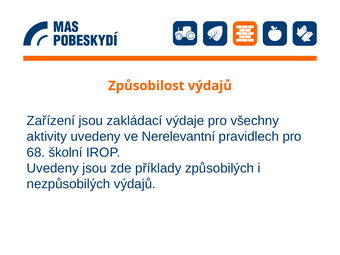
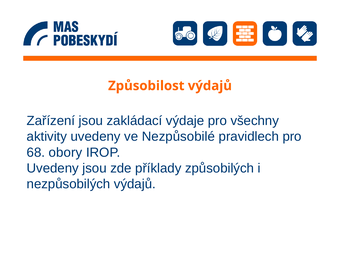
Nerelevantní: Nerelevantní -> Nezpůsobilé (178, 137)
školní: školní -> obory (65, 152)
